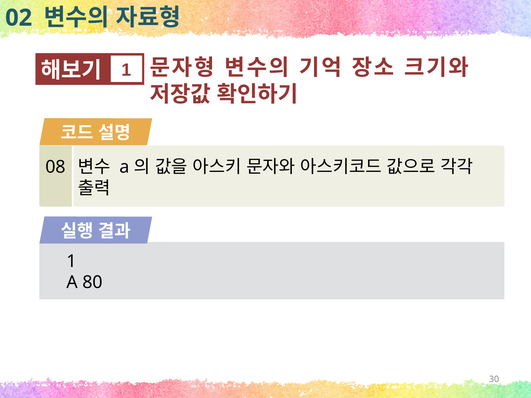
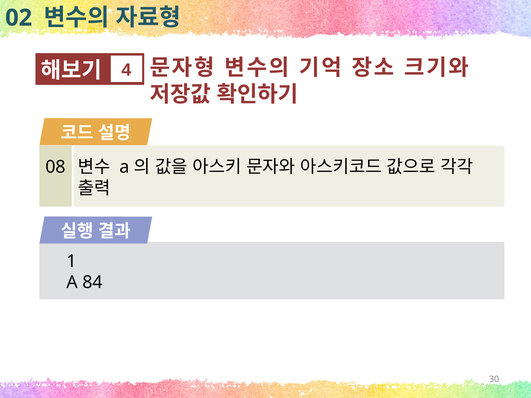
1: 1 -> 4 (126, 70)
80: 80 -> 84 (93, 283)
